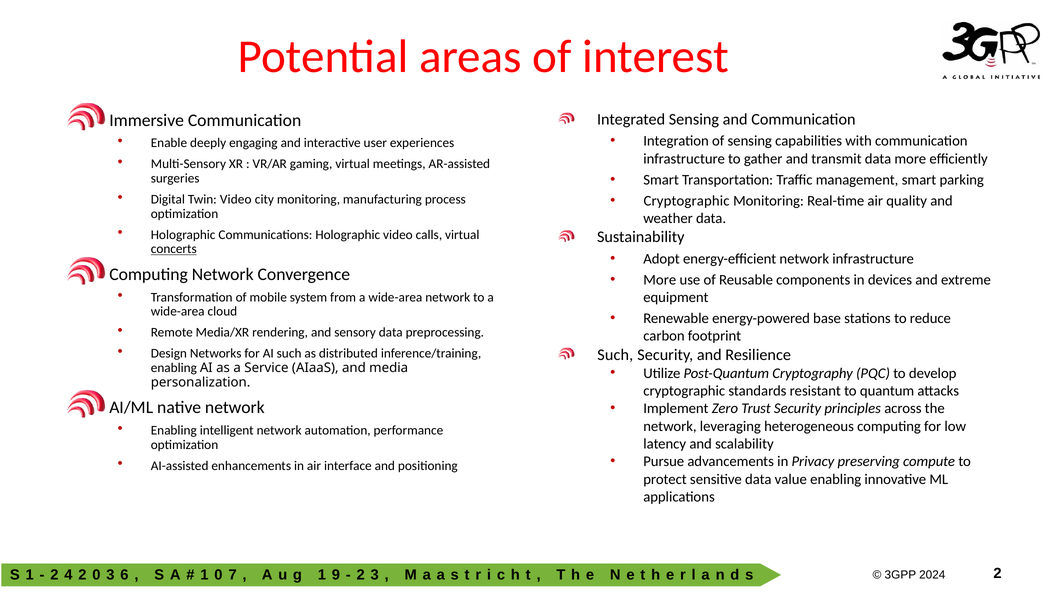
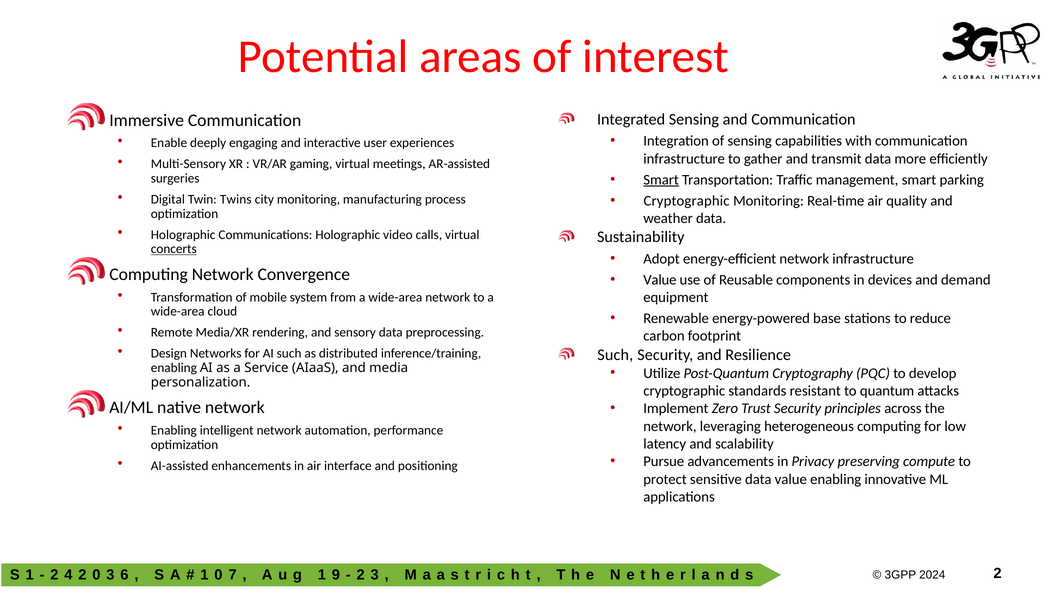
Smart underline: none -> present (661, 180)
Twin Video: Video -> Twins (236, 199)
More: More -> Value (660, 280)
extreme: extreme -> demand (966, 280)
